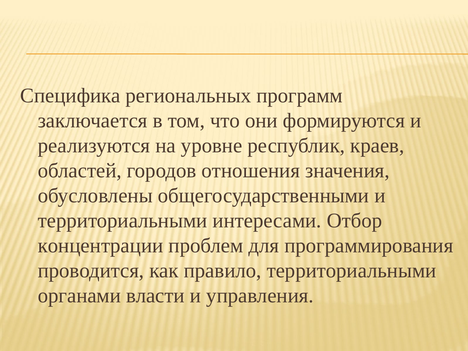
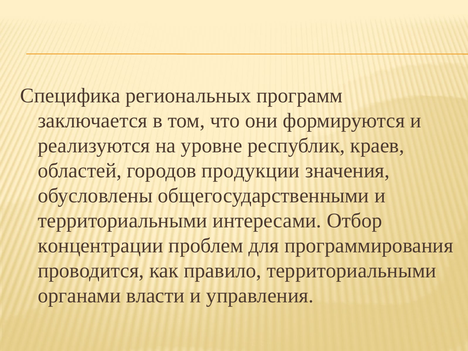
отношения: отношения -> продукции (251, 171)
